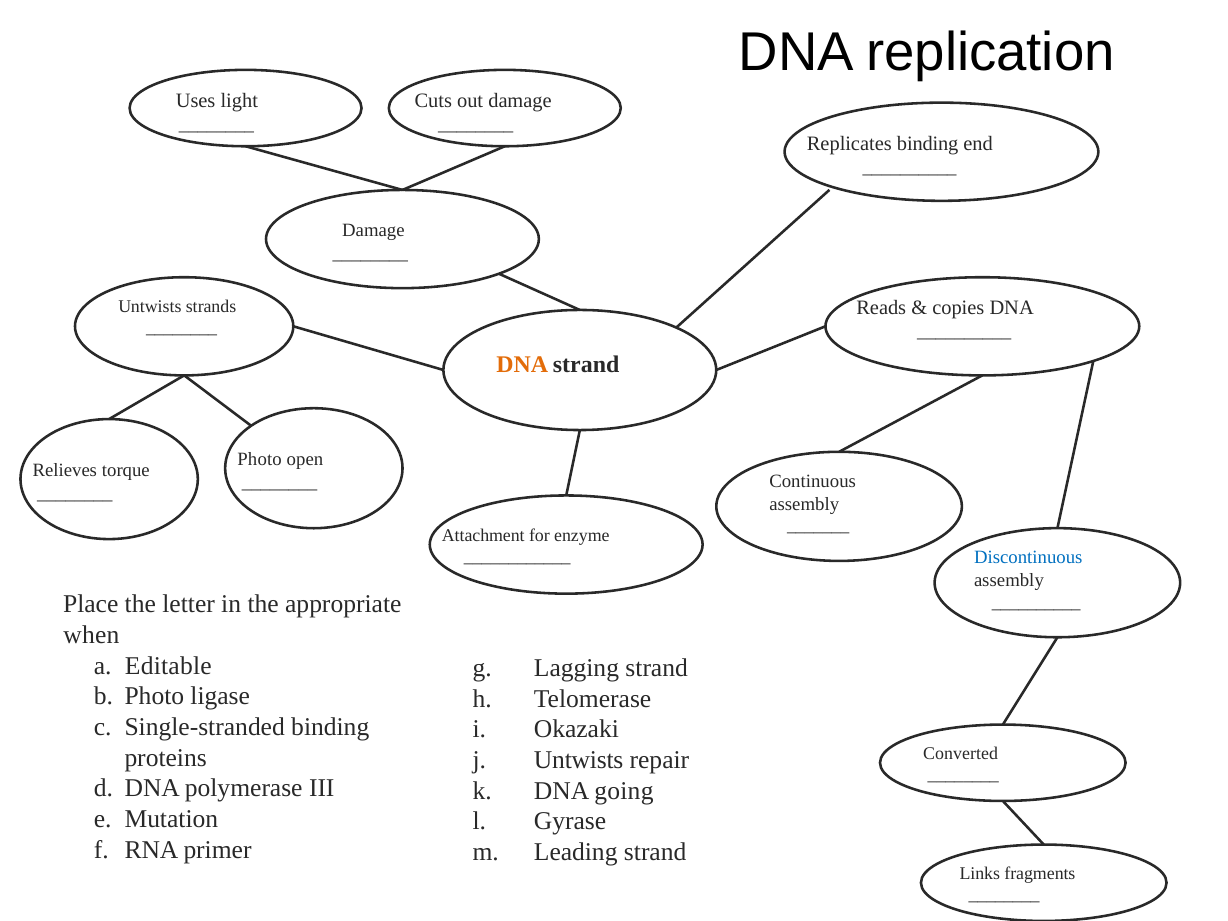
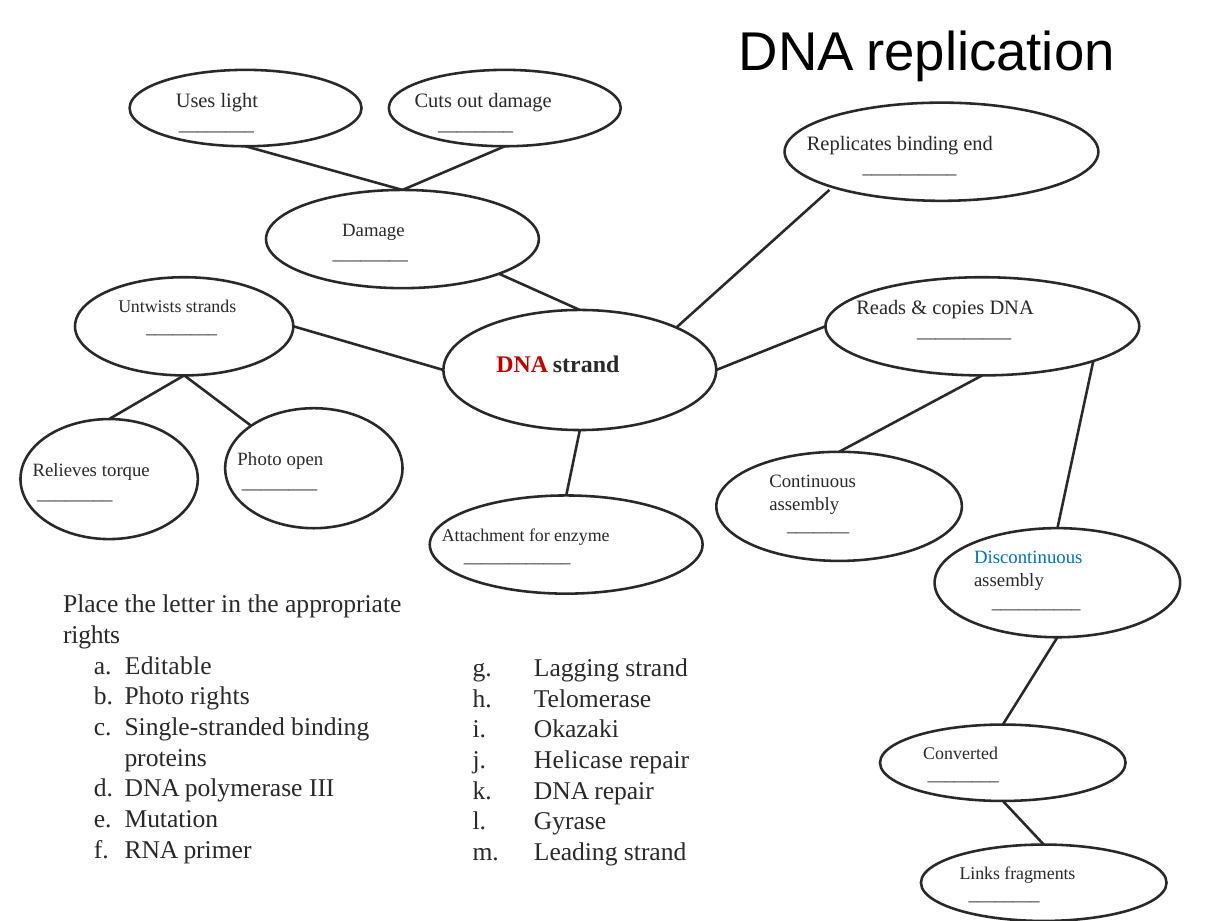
DNA colour: orange -> red (522, 365)
when: when -> rights (92, 635)
Photo ligase: ligase -> rights (220, 696)
Untwists: Untwists -> Helicase (578, 760)
DNA going: going -> repair (624, 791)
